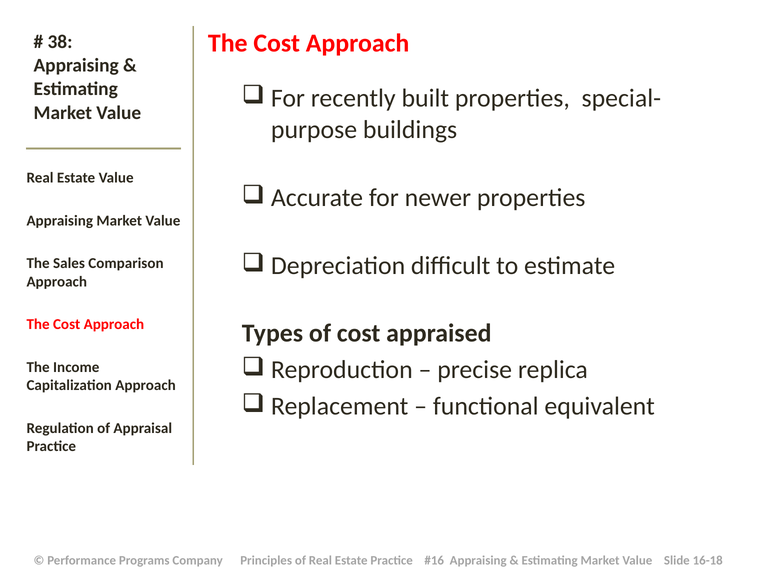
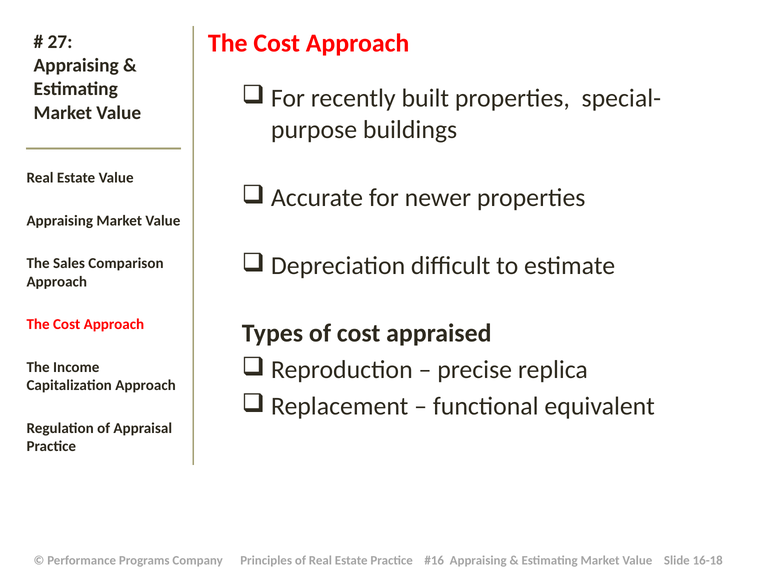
38: 38 -> 27 (60, 42)
